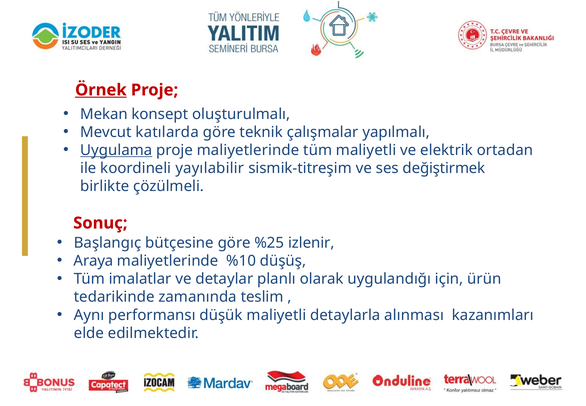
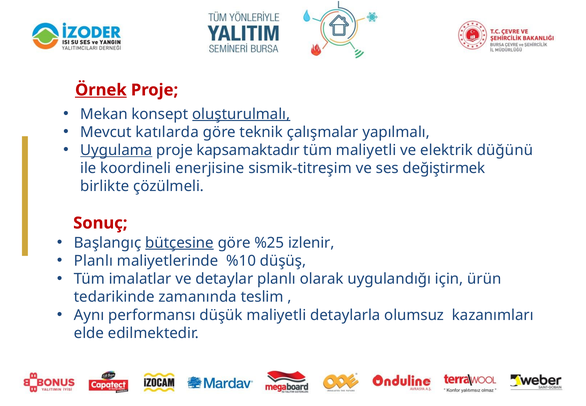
oluşturulmalı underline: none -> present (241, 114)
proje maliyetlerinde: maliyetlerinde -> kapsamaktadır (248, 150)
ortadan: ortadan -> düğünü (505, 150)
yayılabilir: yayılabilir -> enerjisine (210, 168)
bütçesine underline: none -> present (179, 243)
Araya: Araya -> Planlı (93, 261)
alınması: alınması -> olumsuz (414, 315)
